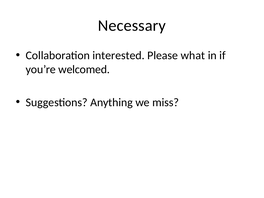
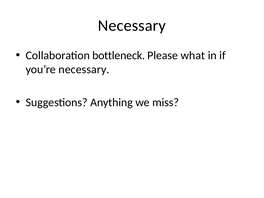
interested: interested -> bottleneck (119, 55)
you’re welcomed: welcomed -> necessary (84, 69)
